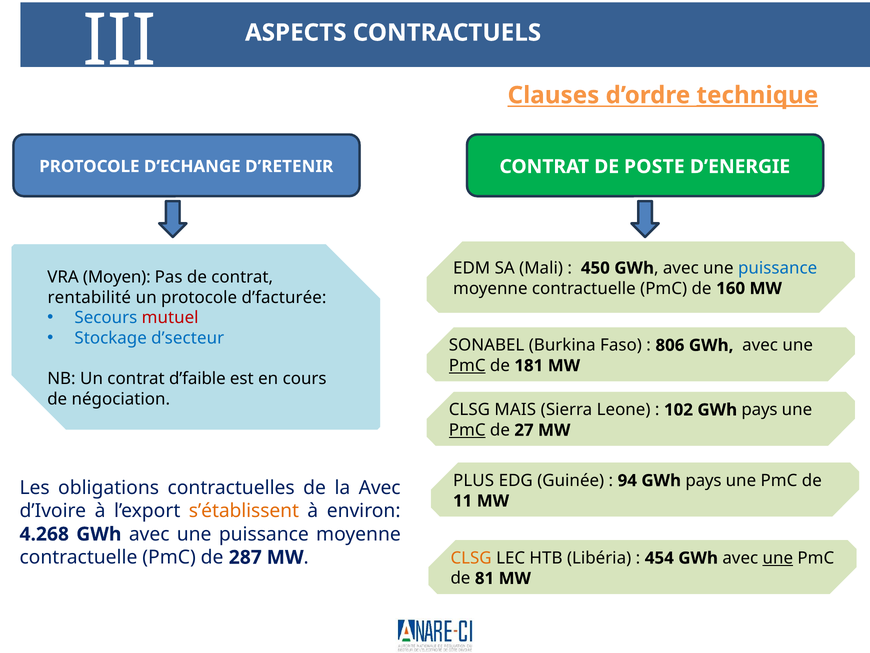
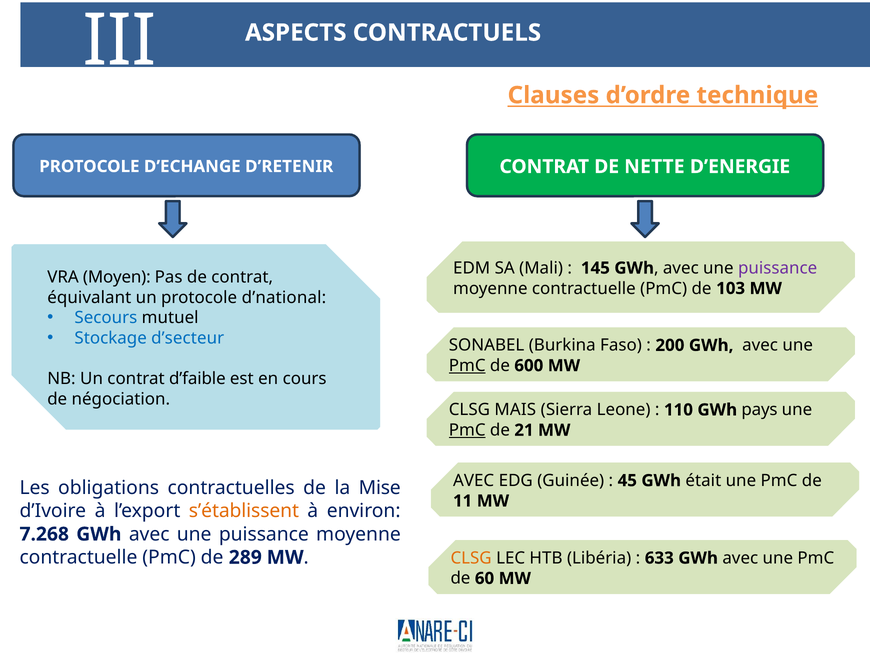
technique underline: present -> none (757, 95)
POSTE: POSTE -> NETTE (654, 167)
450: 450 -> 145 (595, 268)
puissance colour: blue -> purple (778, 268)
160: 160 -> 103 (731, 288)
rentabilité: rentabilité -> équivalant (89, 297)
d’facturée: d’facturée -> d’national (284, 297)
mutuel colour: red -> black (170, 318)
806: 806 -> 200 (670, 345)
181: 181 -> 600 (529, 365)
102: 102 -> 110 (678, 410)
27: 27 -> 21 (524, 430)
PLUS: PLUS -> AVEC (474, 480)
94: 94 -> 45 (627, 480)
pays: pays -> était (703, 480)
la Avec: Avec -> Mise (380, 487)
4.268: 4.268 -> 7.268 (44, 534)
287: 287 -> 289 (245, 557)
454: 454 -> 633 (659, 558)
une underline: present -> none (778, 558)
81: 81 -> 60 (485, 578)
